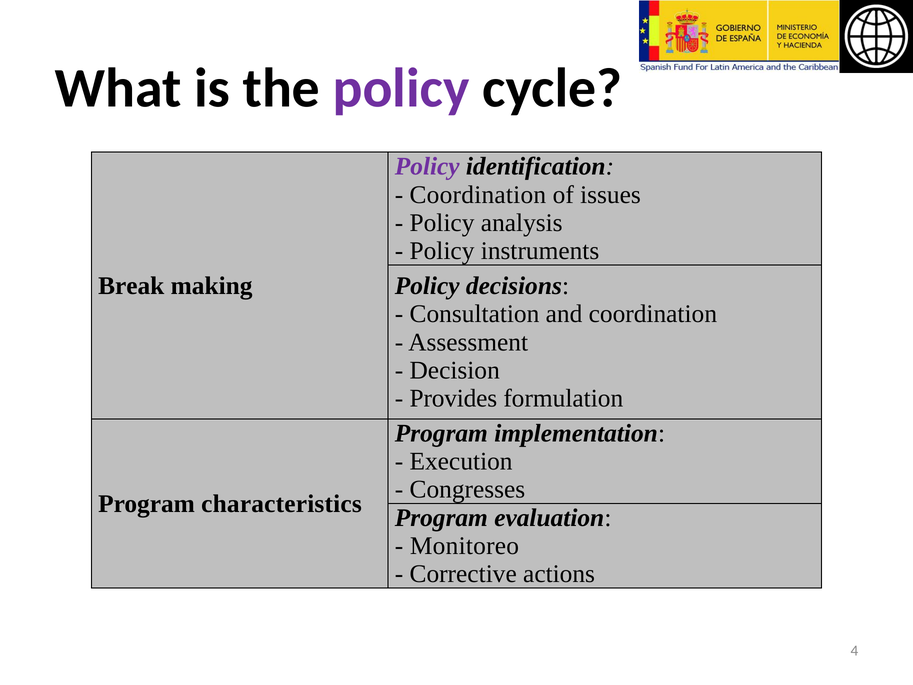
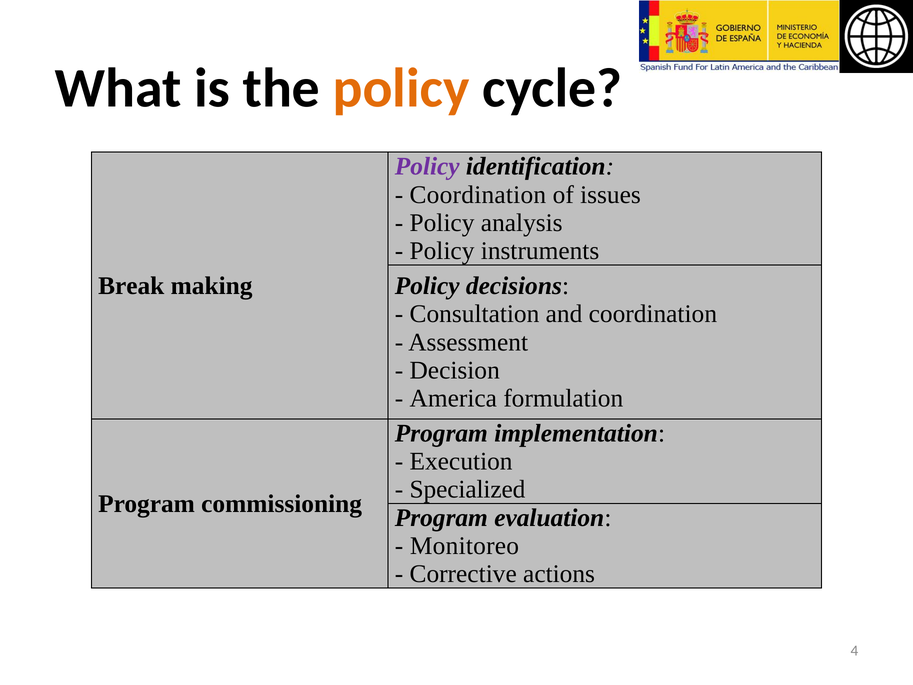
policy colour: purple -> orange (401, 88)
Provides: Provides -> America (453, 398)
Congresses: Congresses -> Specialized (467, 489)
characteristics: characteristics -> commissioning (282, 504)
